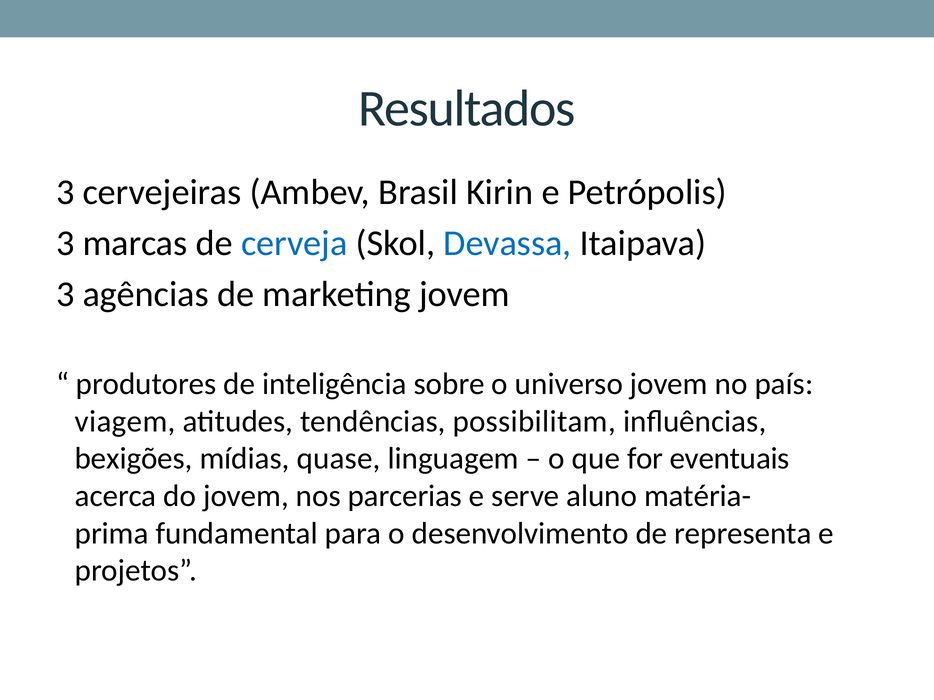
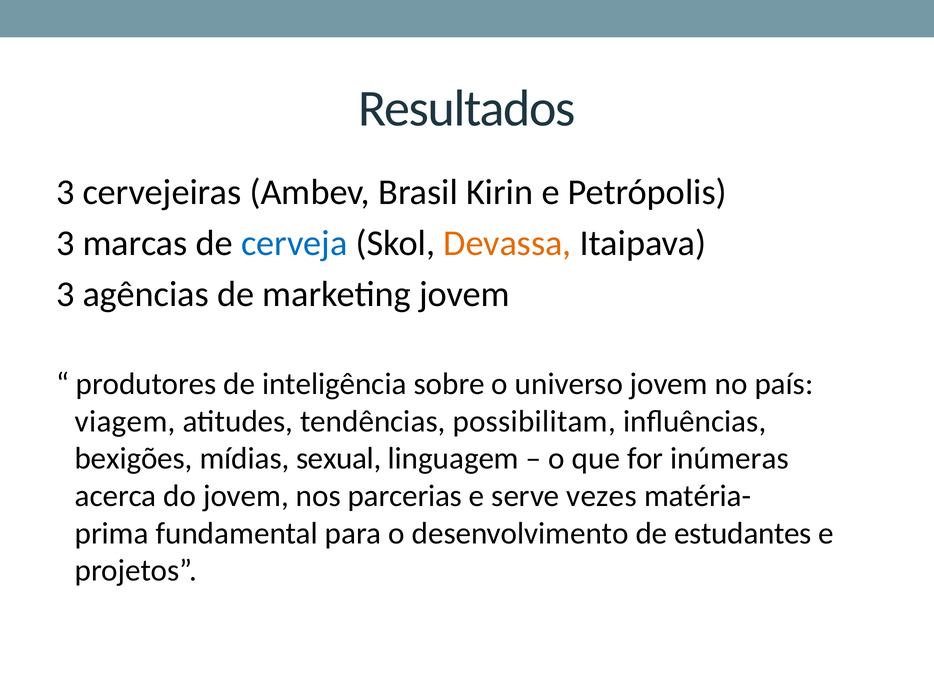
Devassa colour: blue -> orange (507, 243)
quase: quase -> sexual (339, 459)
eventuais: eventuais -> inúmeras (730, 459)
aluno: aluno -> vezes (602, 496)
representa: representa -> estudantes (743, 534)
